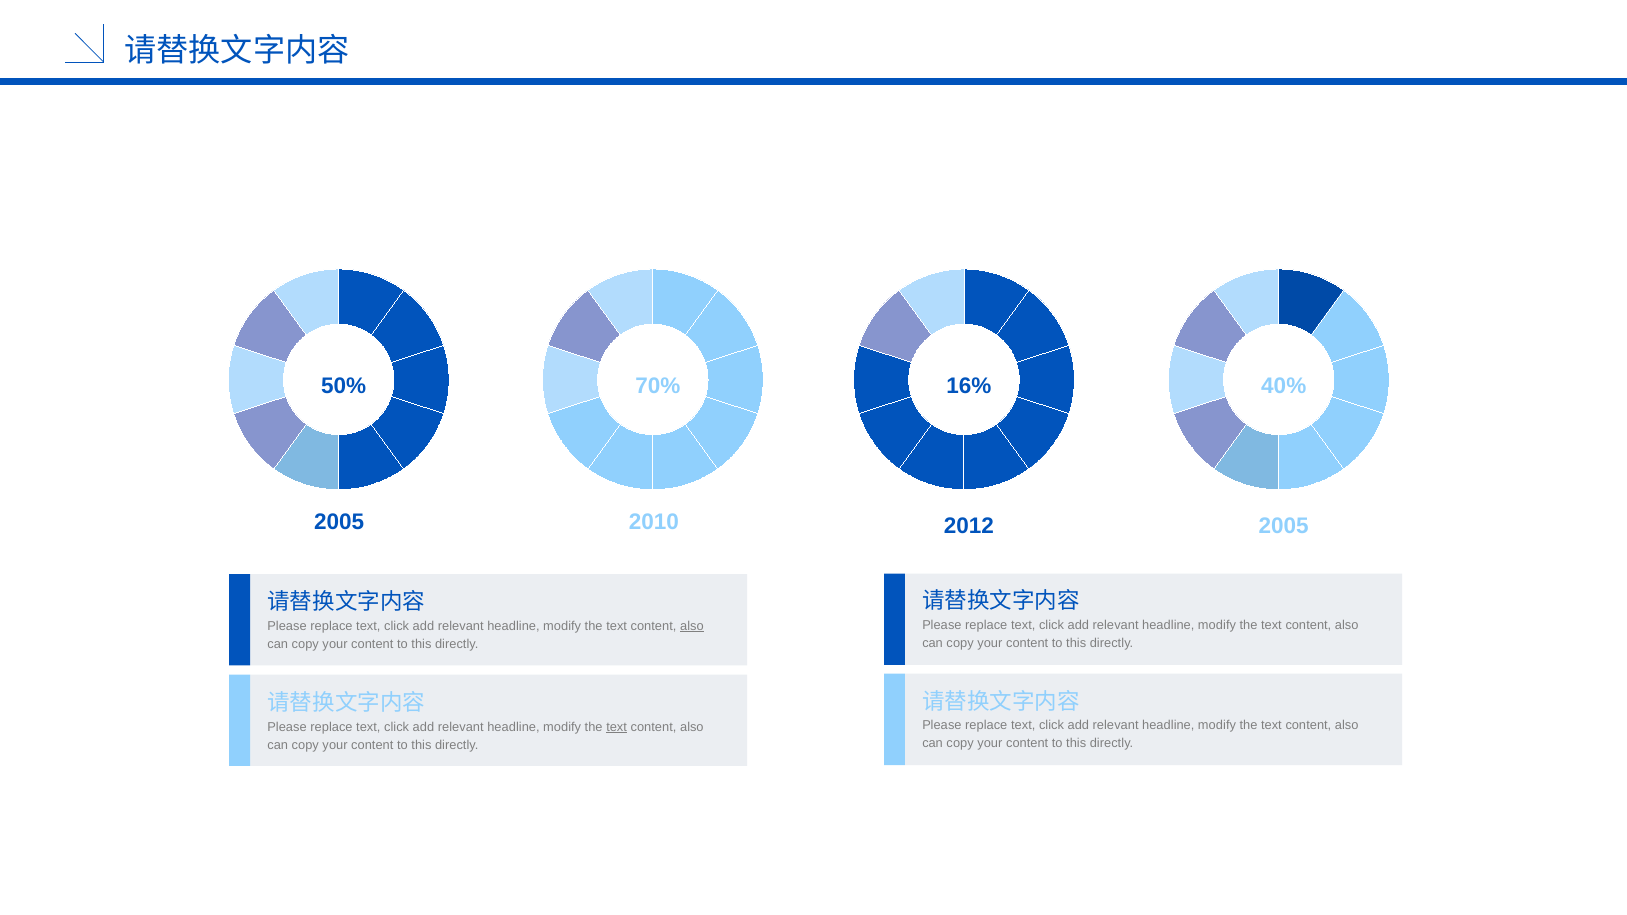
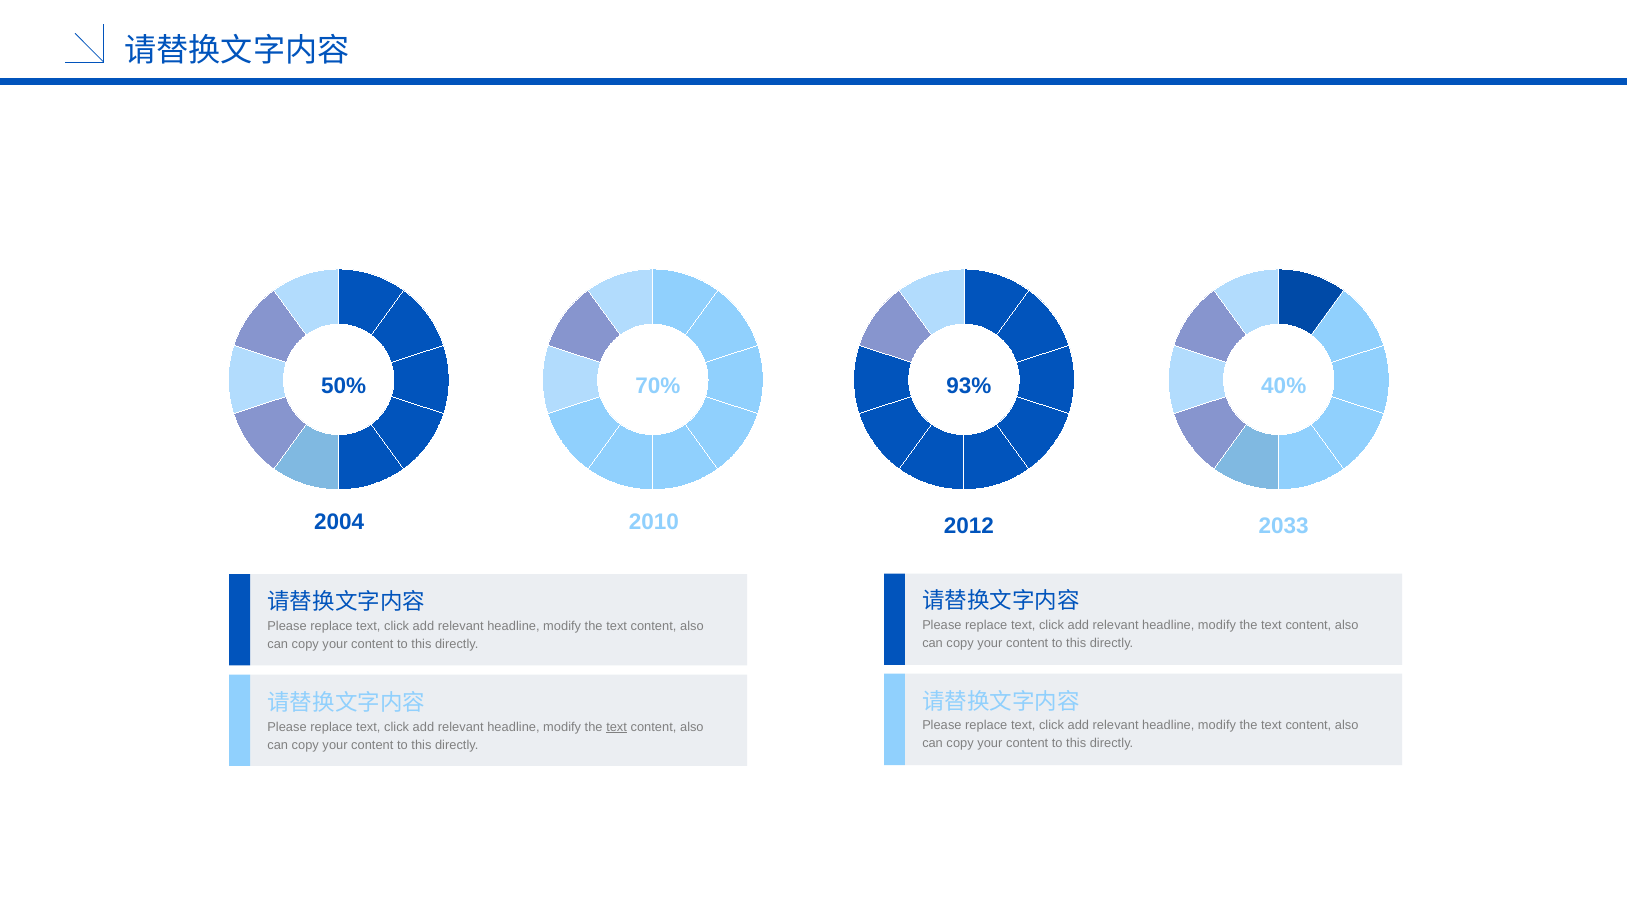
16%: 16% -> 93% (969, 386)
2005: 2005 -> 2004 (339, 522)
2005: 2005 -> 2033 (1284, 526)
also underline: present -> none (692, 626)
